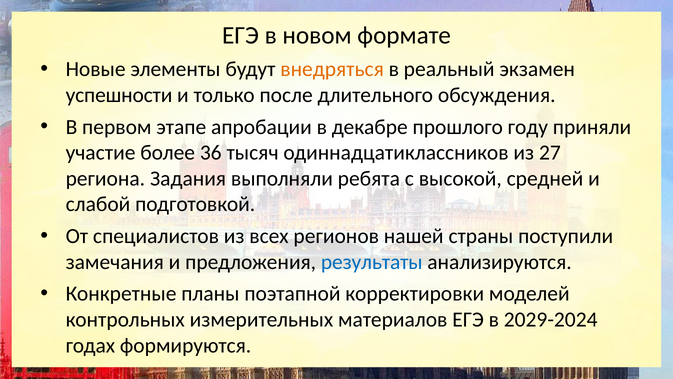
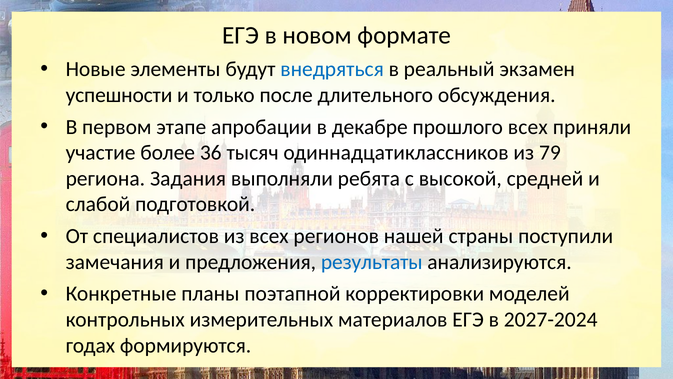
внедряться colour: orange -> blue (332, 69)
прошлого году: году -> всех (528, 127)
27: 27 -> 79 (550, 153)
2029-2024: 2029-2024 -> 2027-2024 (551, 319)
